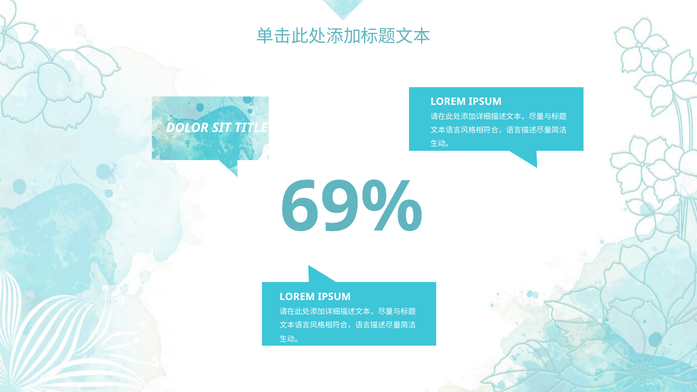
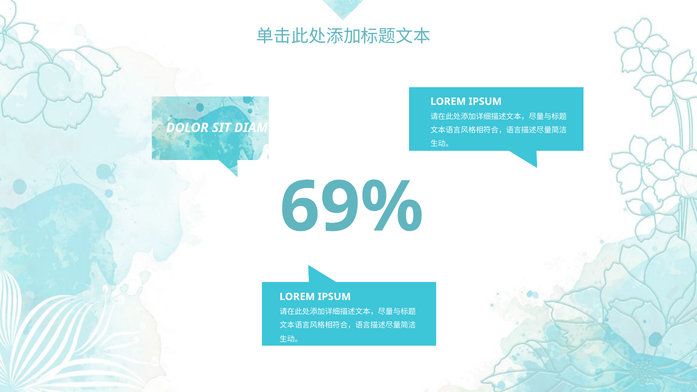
TITLE: TITLE -> DIAM (251, 128)
